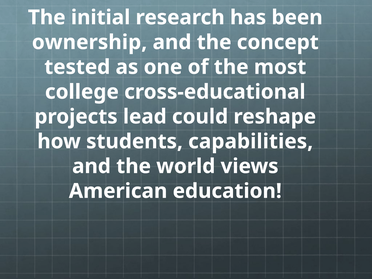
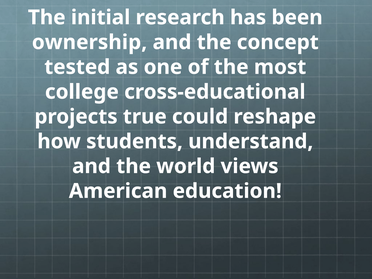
lead: lead -> true (145, 117)
capabilities: capabilities -> understand (251, 141)
